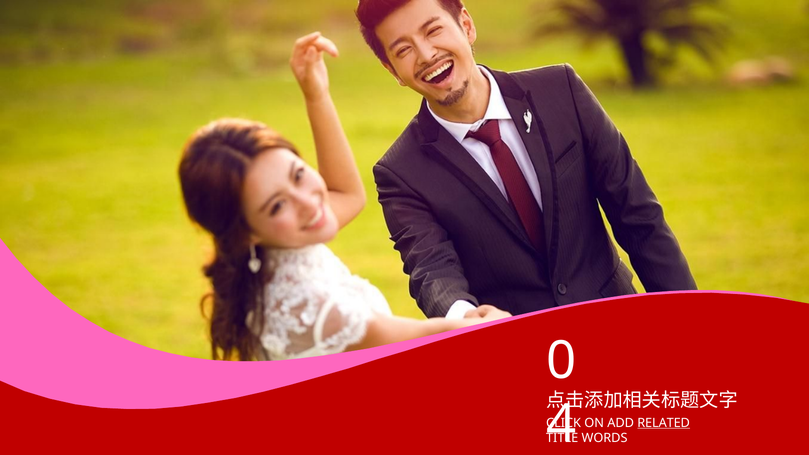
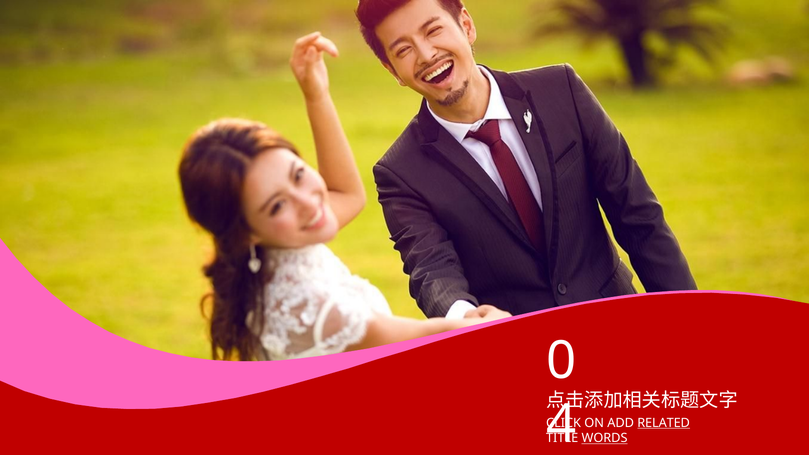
WORDS underline: none -> present (605, 438)
